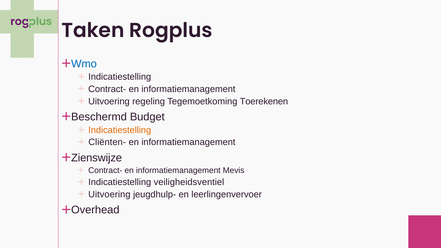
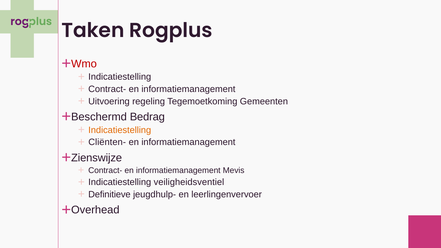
Wmo colour: blue -> red (84, 64)
Toerekenen: Toerekenen -> Gemeenten (264, 101)
Budget: Budget -> Bedrag (147, 117)
Uitvoering: Uitvoering -> Definitieve (109, 194)
